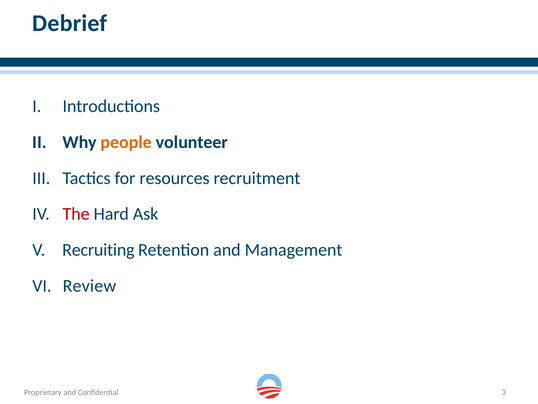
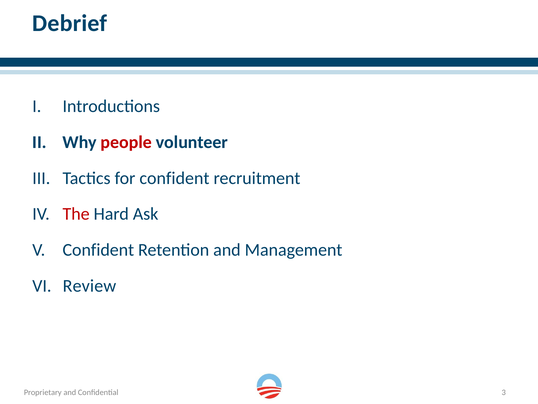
people colour: orange -> red (126, 142)
for resources: resources -> confident (174, 178)
Recruiting: Recruiting -> Confident (98, 250)
